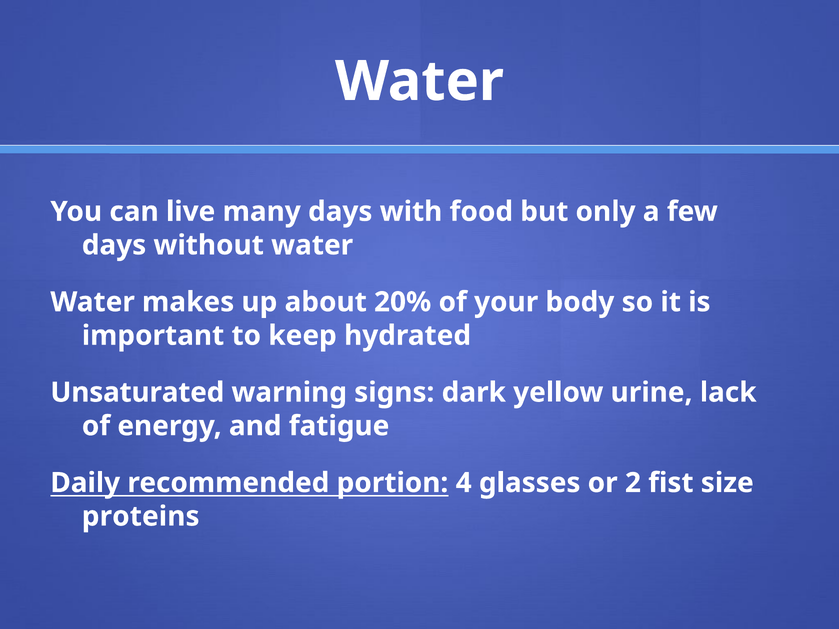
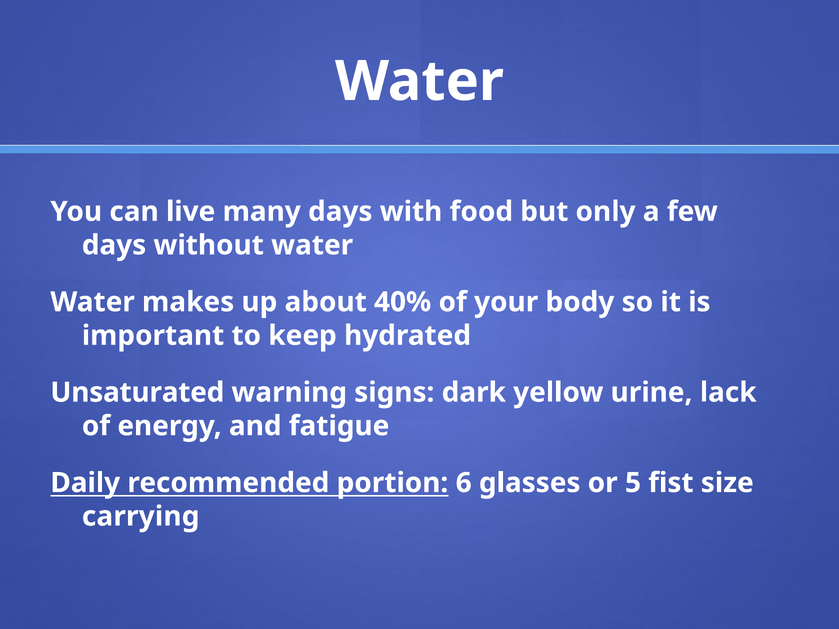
20%: 20% -> 40% (403, 302)
4: 4 -> 6 (464, 483)
2: 2 -> 5 (633, 483)
proteins: proteins -> carrying (141, 517)
